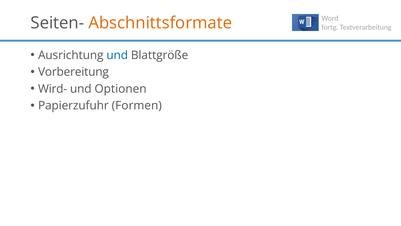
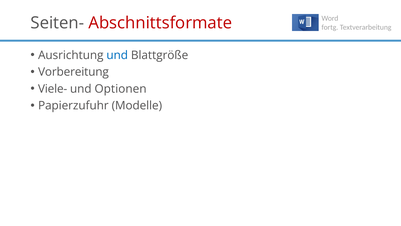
Abschnittsformate colour: orange -> red (160, 23)
Wird-: Wird- -> Viele- (53, 89)
Formen: Formen -> Modelle (137, 105)
